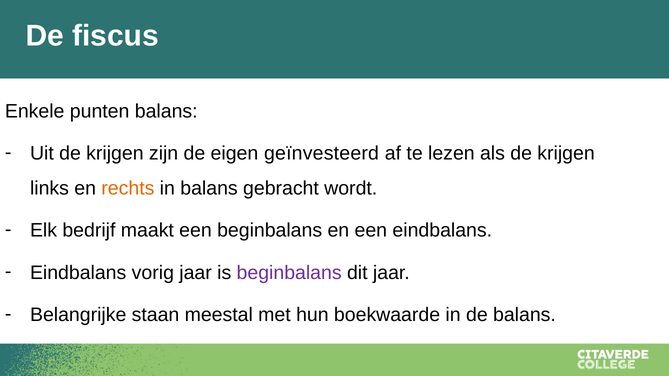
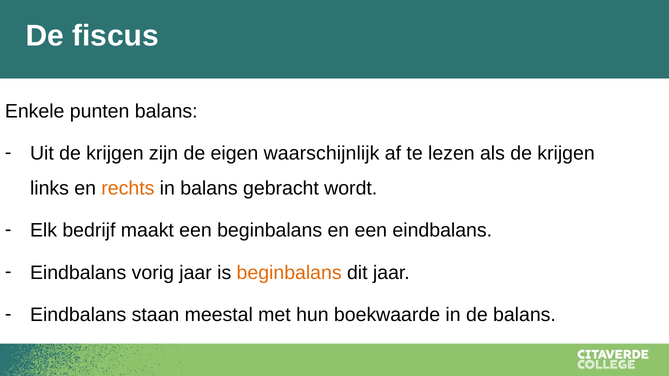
geïnvesteerd: geïnvesteerd -> waarschijnlijk (322, 153)
beginbalans colour: purple -> orange (289, 273)
Belangrijke: Belangrijke -> Eindbalans (78, 315)
